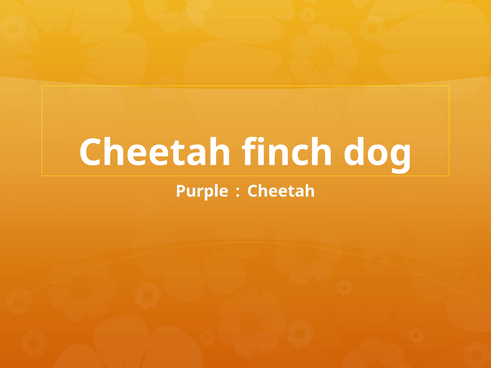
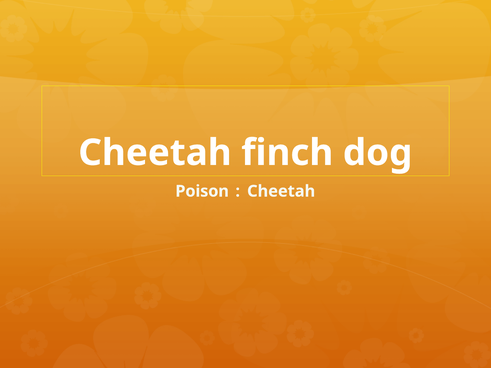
Purple: Purple -> Poison (202, 191)
